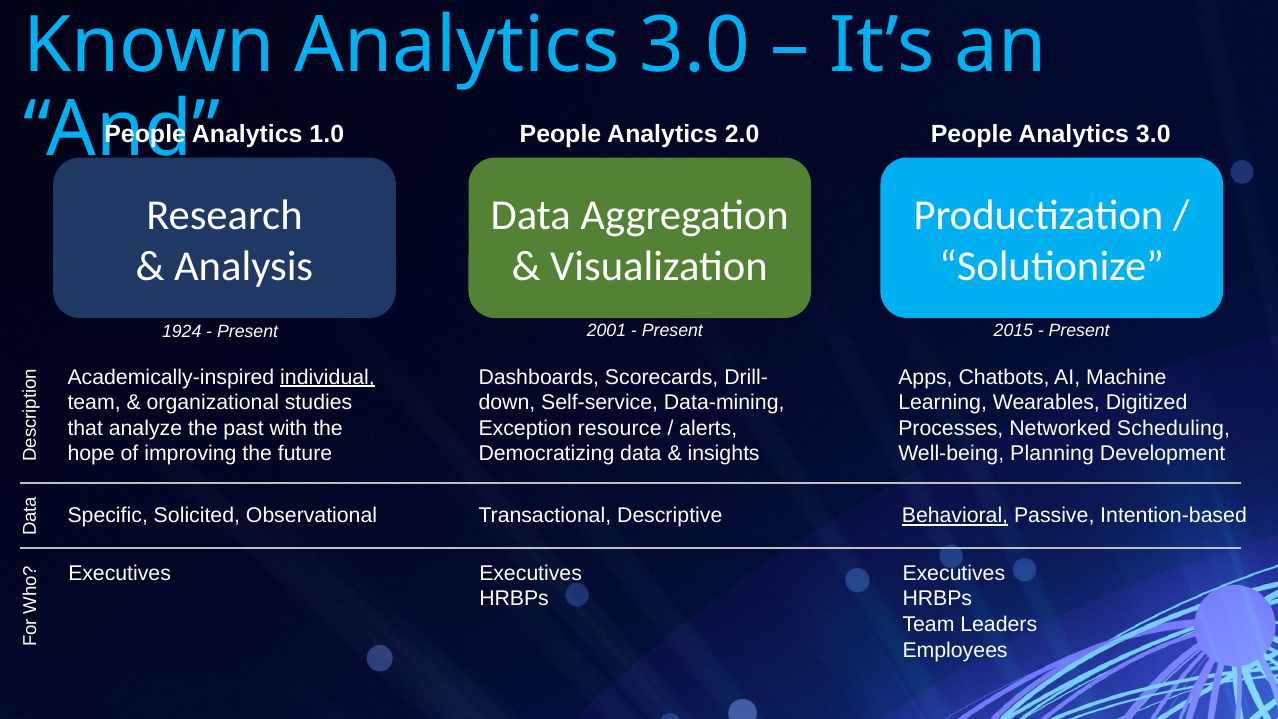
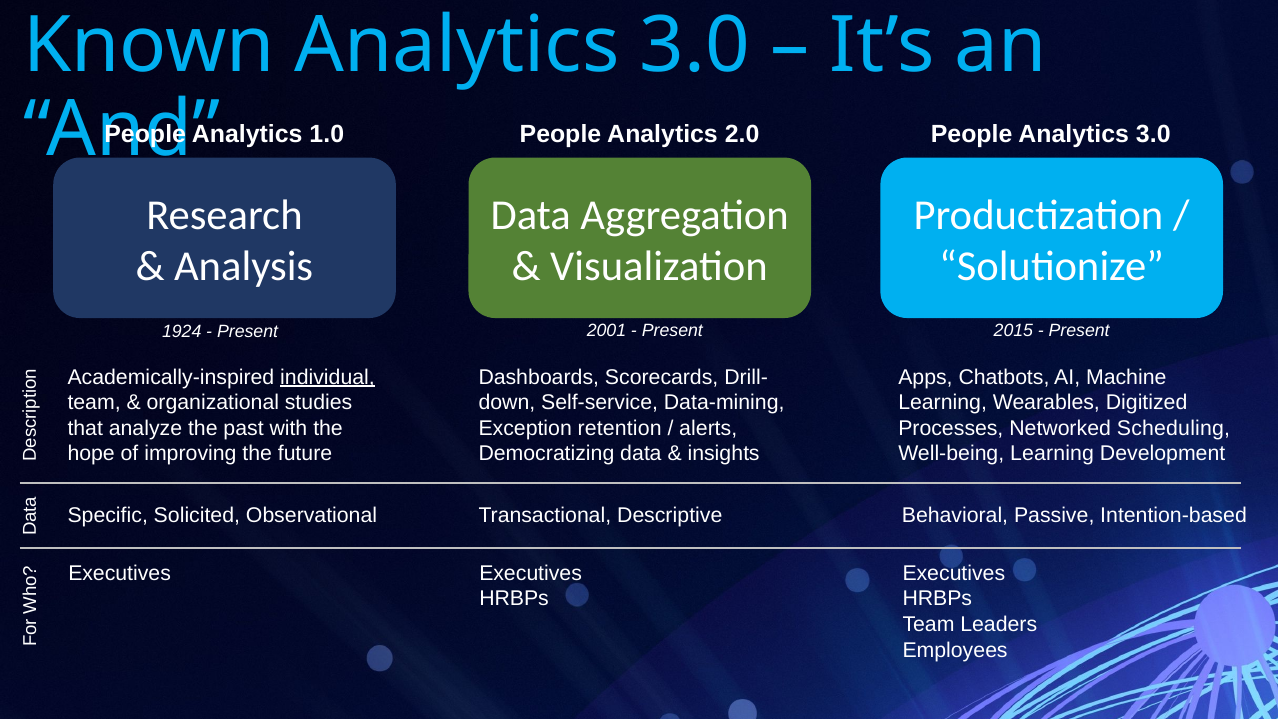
resource: resource -> retention (620, 428)
Well-being Planning: Planning -> Learning (1052, 454)
Behavioral underline: present -> none (955, 516)
